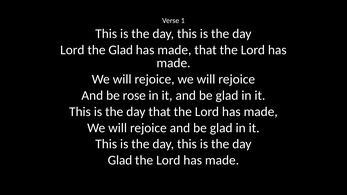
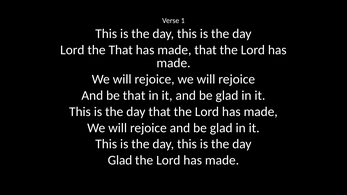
the Glad: Glad -> That (121, 50)
be rose: rose -> that (134, 95)
